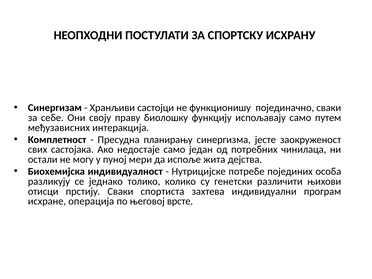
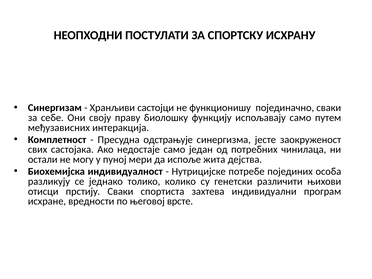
планирању: планирању -> одстрањује (168, 140)
операција: операција -> вредности (91, 201)
